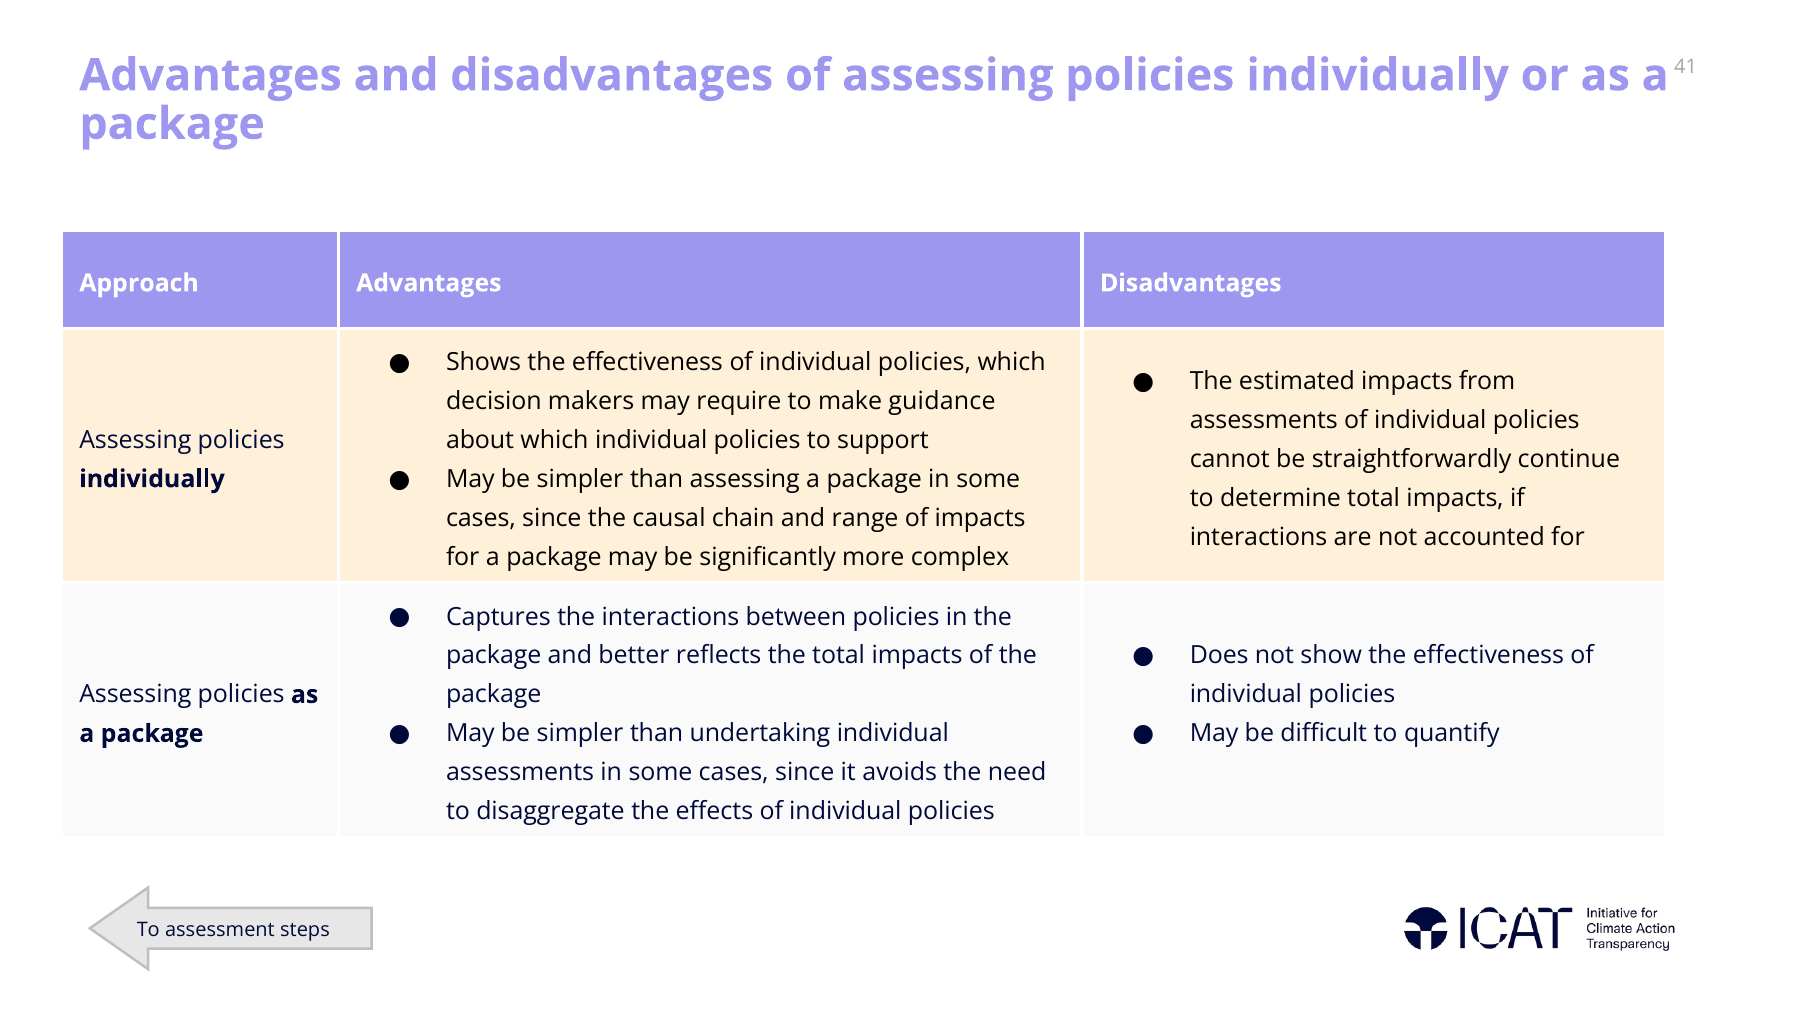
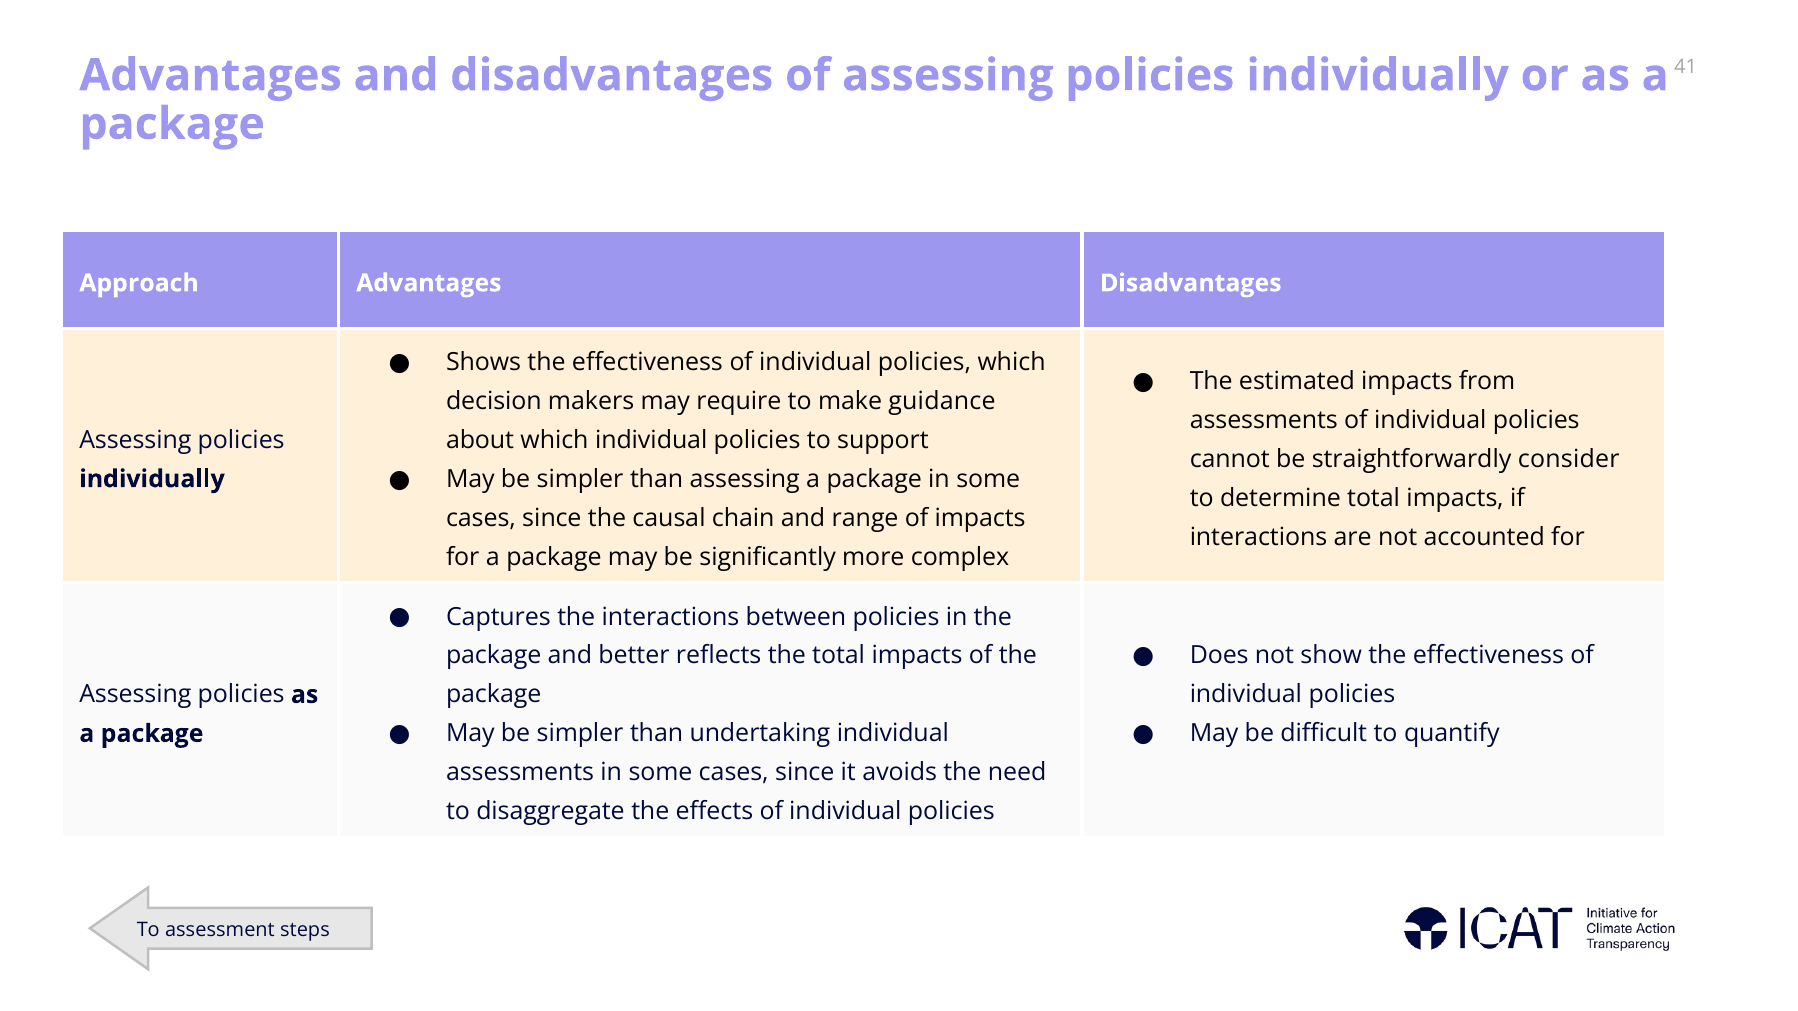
continue: continue -> consider (1569, 460)
